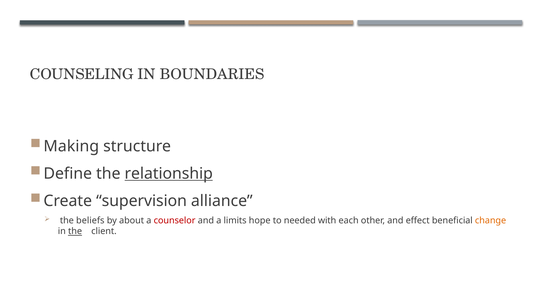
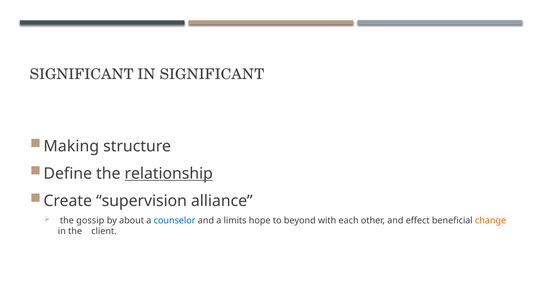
COUNSELING: COUNSELING -> SIGNIFICANT (82, 74)
IN BOUNDARIES: BOUNDARIES -> SIGNIFICANT (212, 74)
beliefs: beliefs -> gossip (90, 220)
counselor colour: red -> blue (175, 220)
needed: needed -> beyond (300, 220)
the underline: present -> none (75, 231)
